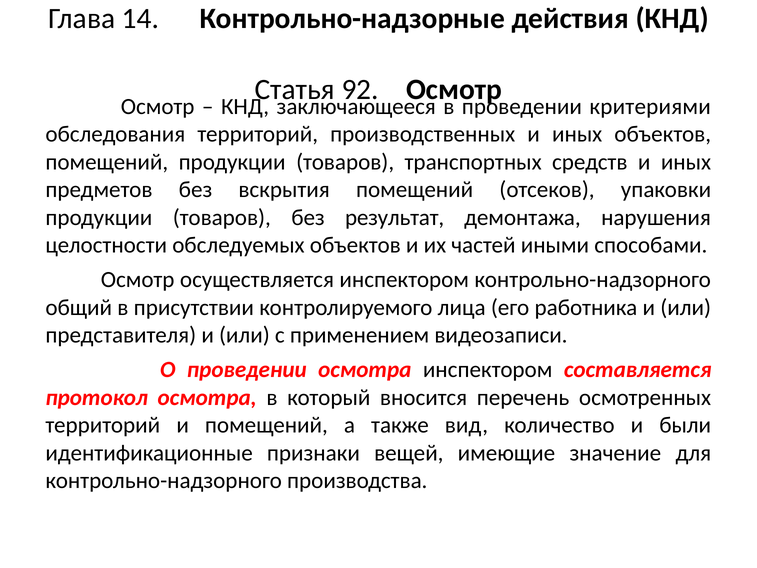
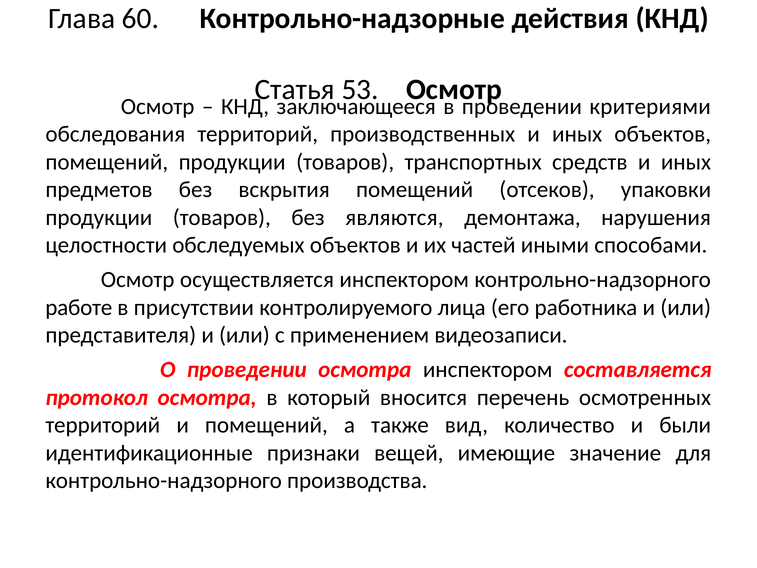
14: 14 -> 60 (140, 19)
92: 92 -> 53 (360, 89)
результат: результат -> являются (394, 217)
общий: общий -> работе (79, 307)
